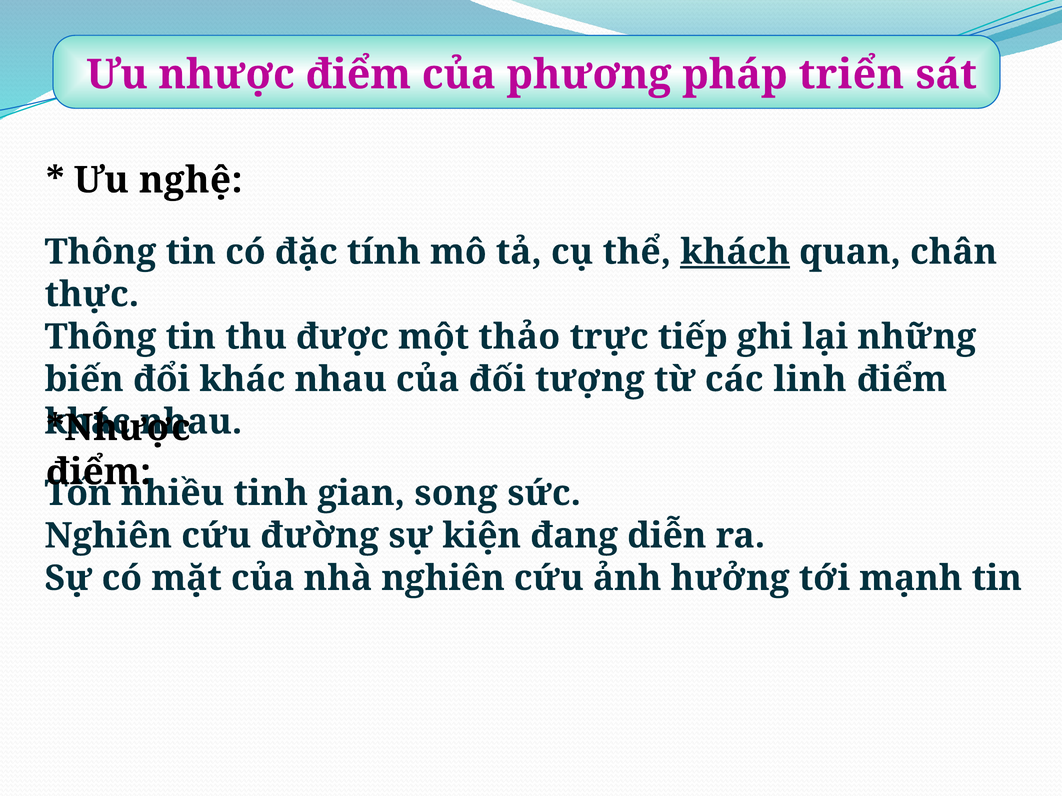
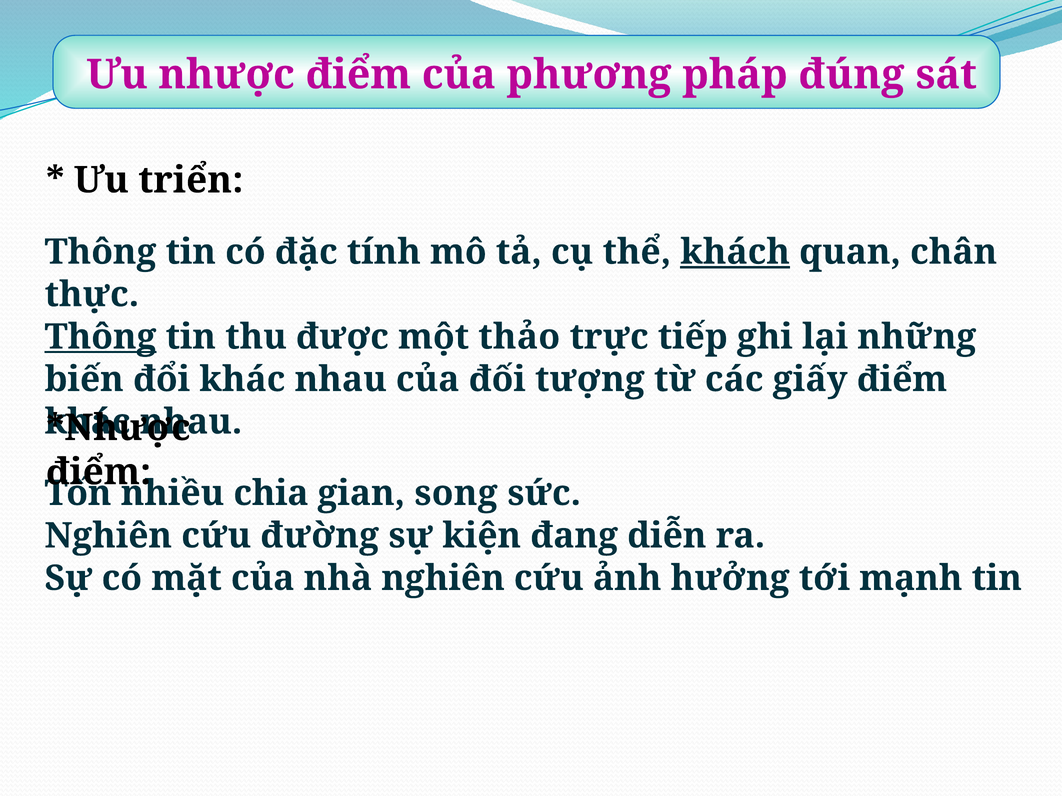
triển: triển -> đúng (851, 75)
nghệ: nghệ -> triển (191, 180)
Thông underline: none -> present (100, 337)
linh: linh -> giấy (810, 380)
tinh: tinh -> chia (271, 494)
